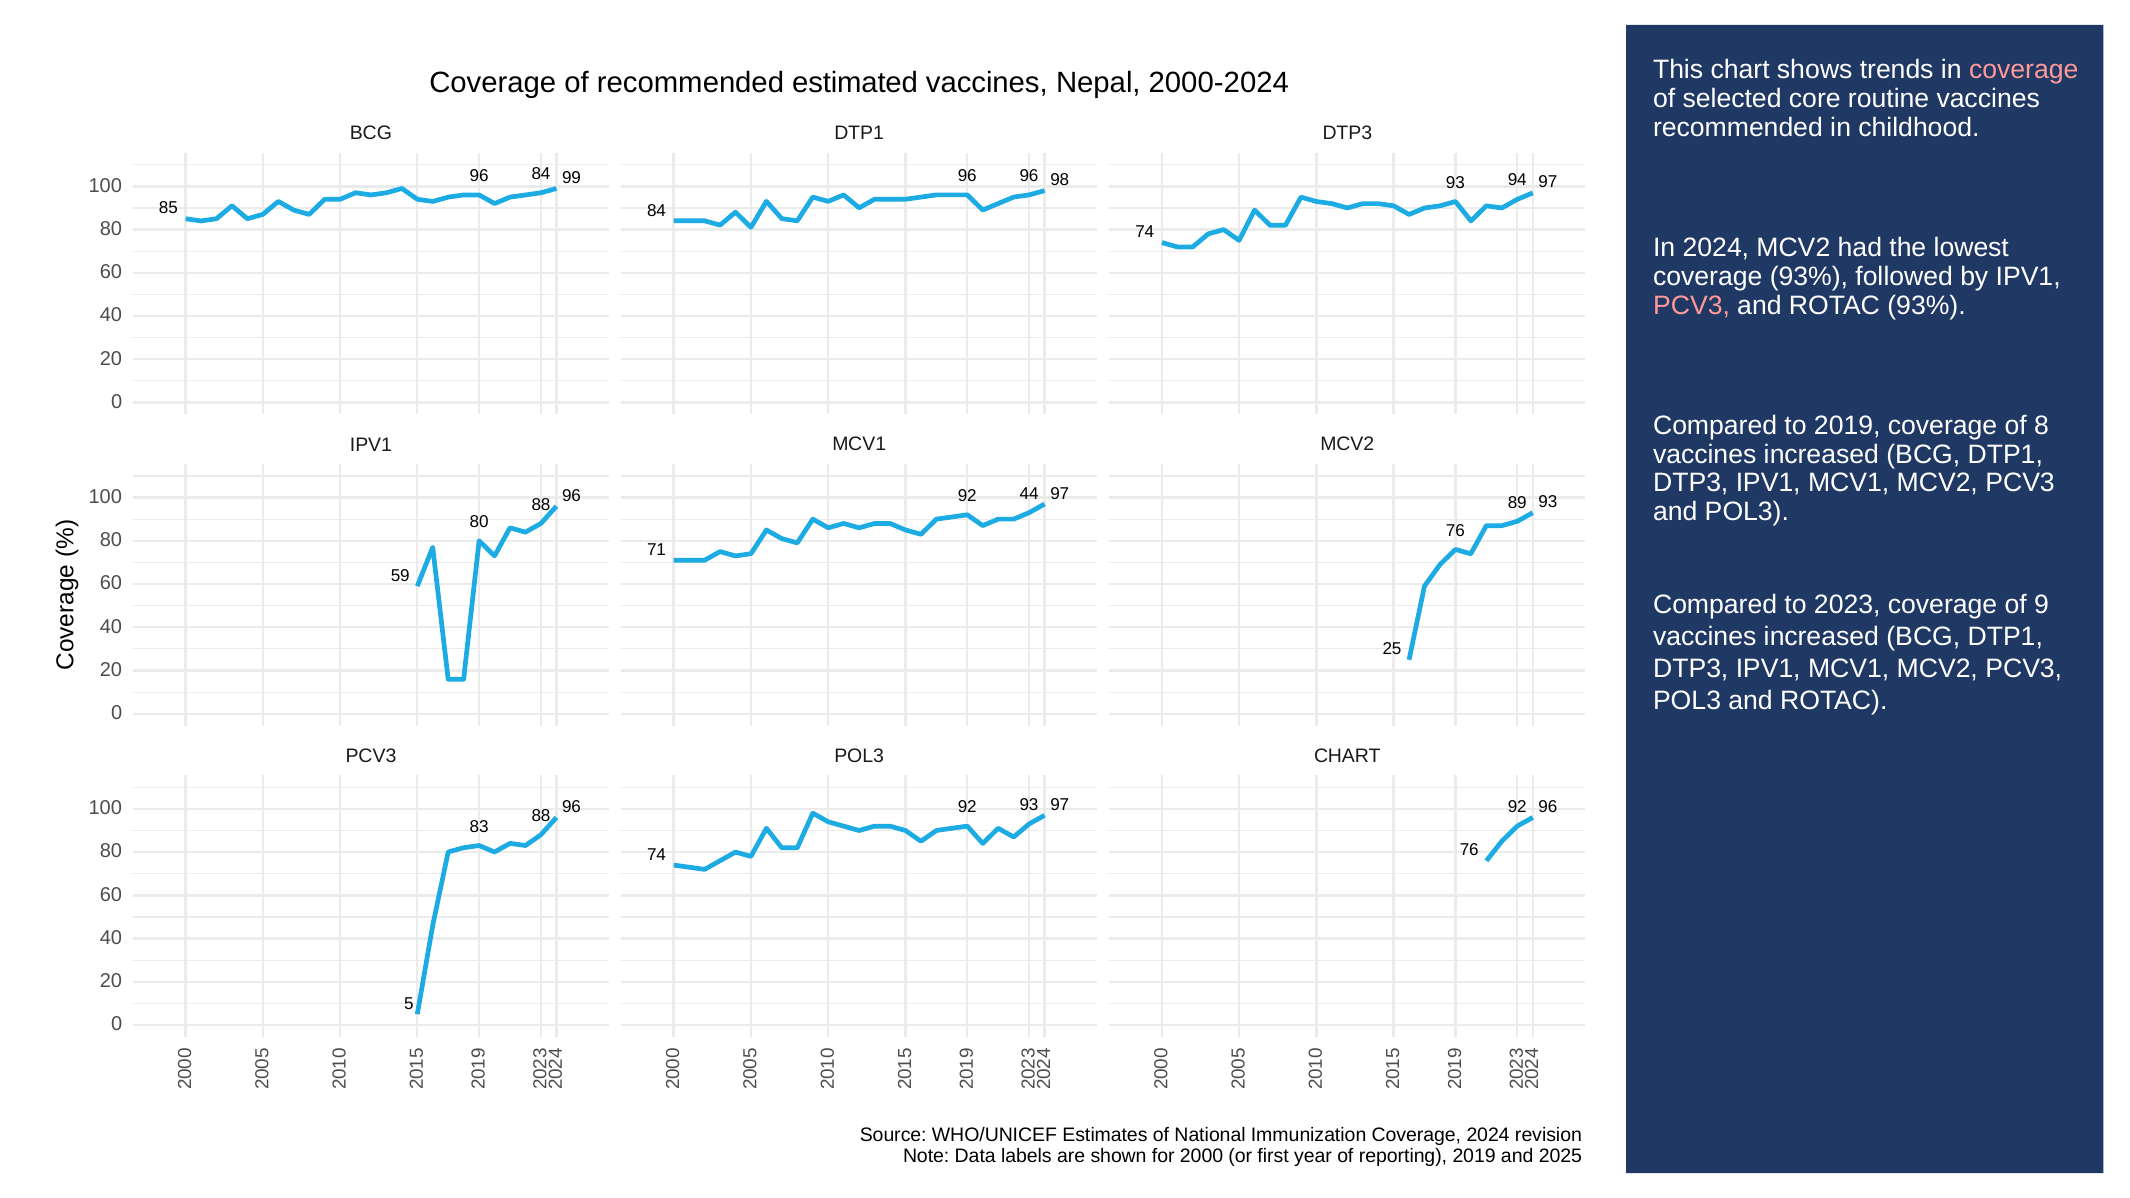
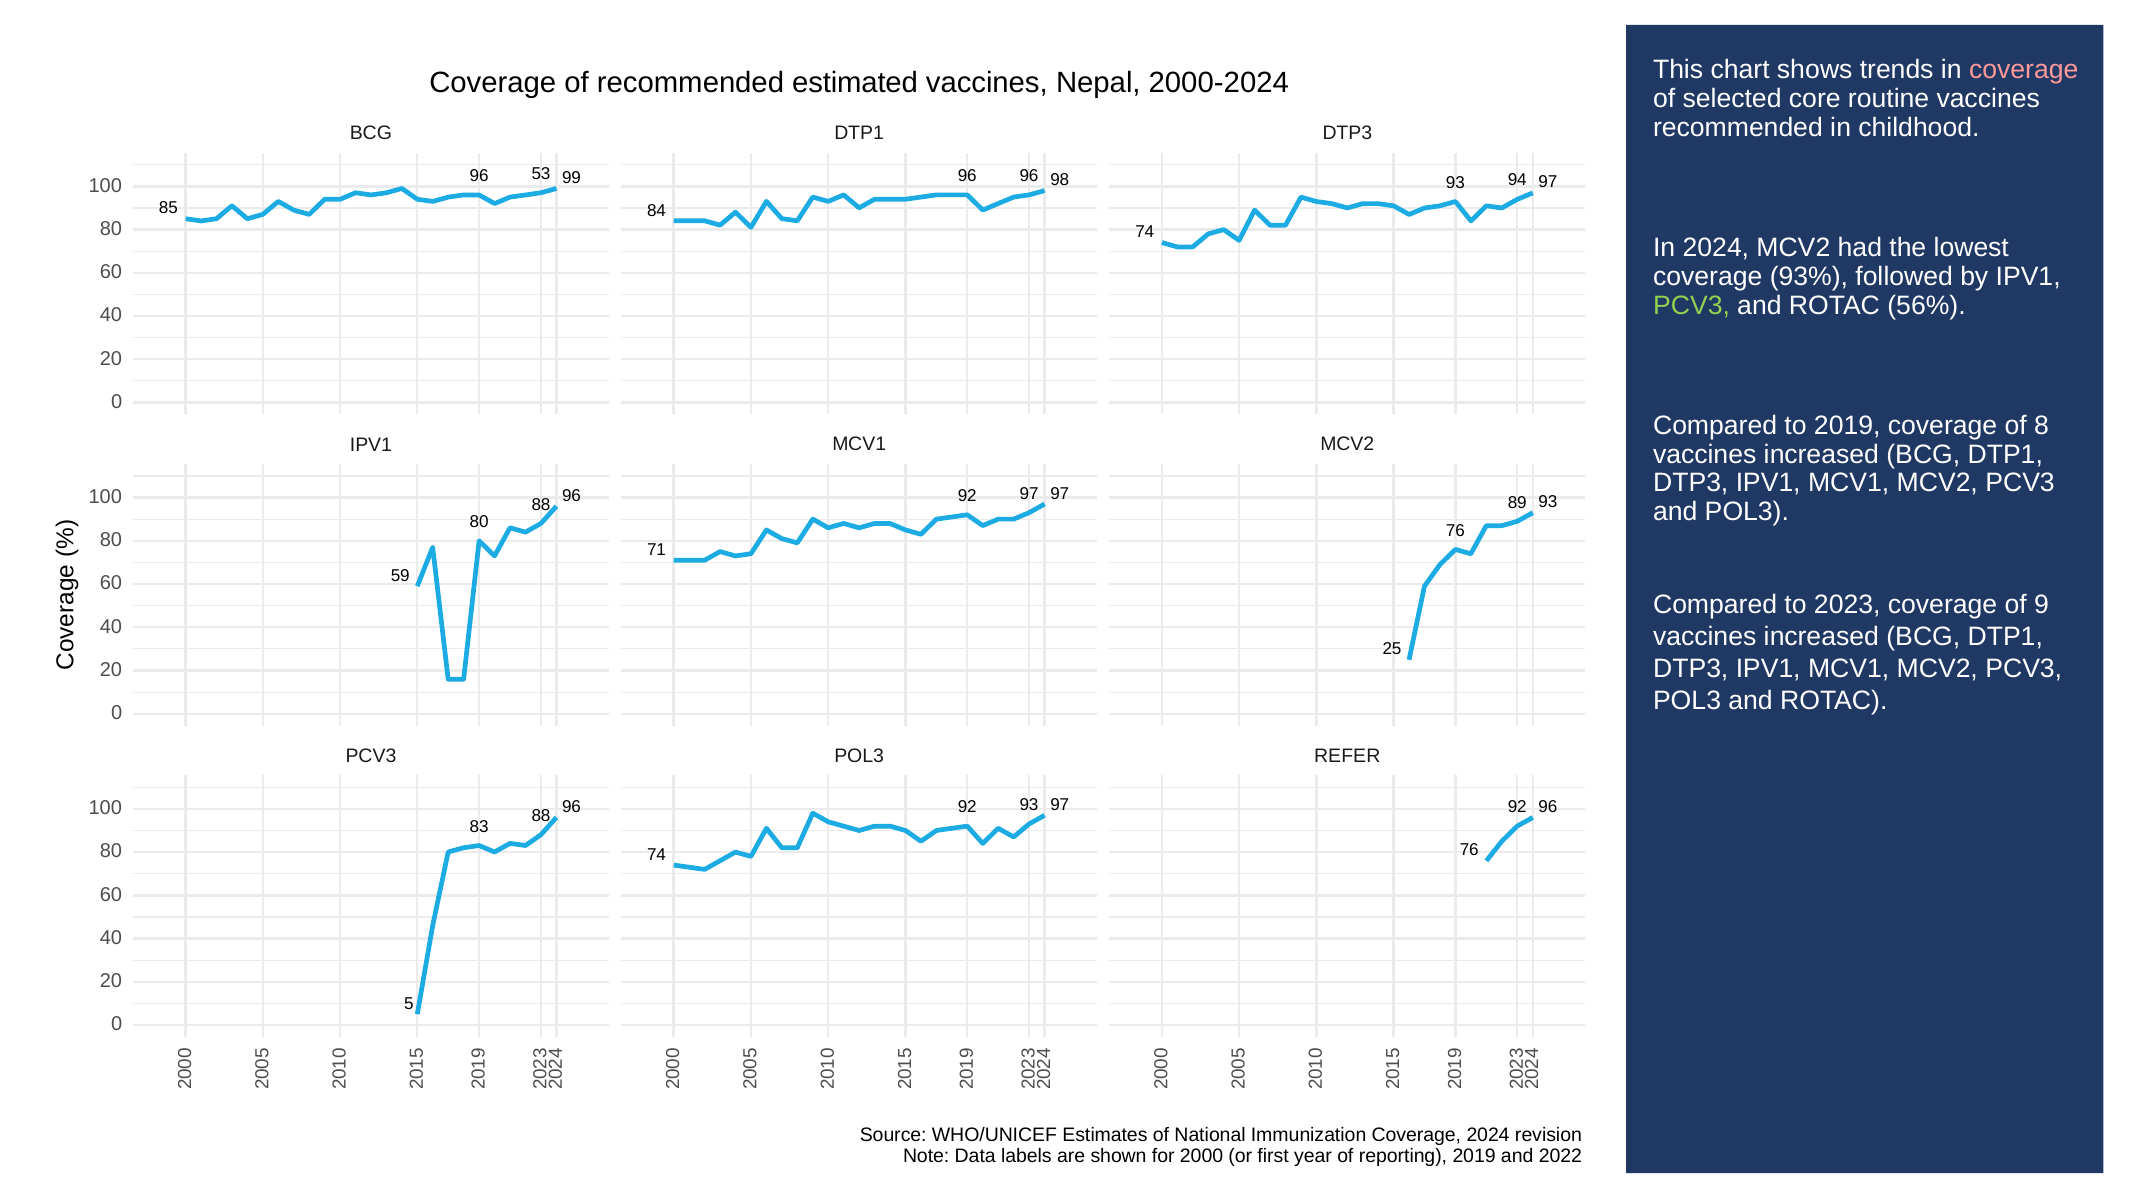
96 84: 84 -> 53 (541, 174)
PCV3 colour: pink -> light green (1692, 305)
ROTAC 93%: 93% -> 56% (1927, 305)
92 44: 44 -> 97 (1029, 494)
POL3 CHART: CHART -> REFER (1347, 756)
2025: 2025 -> 2022 (1560, 1156)
